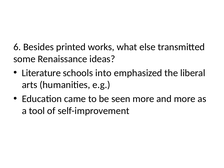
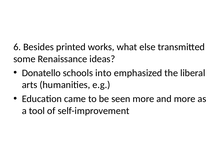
Literature: Literature -> Donatello (41, 73)
